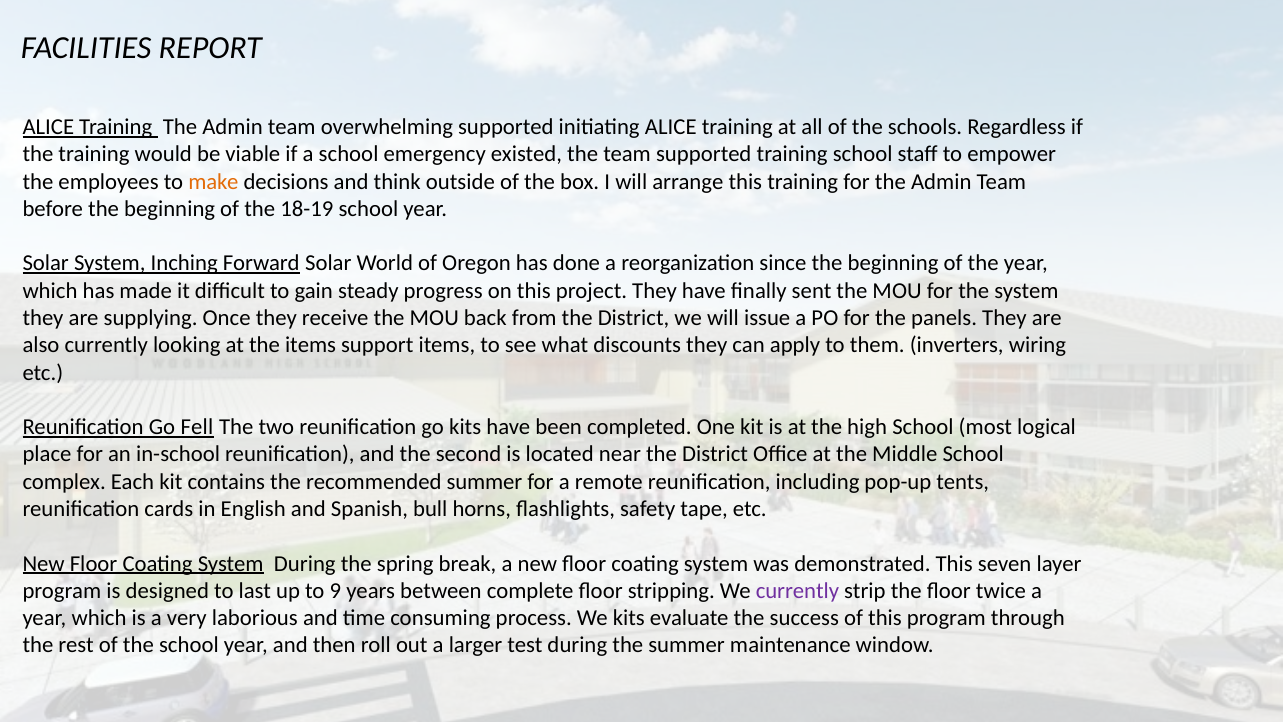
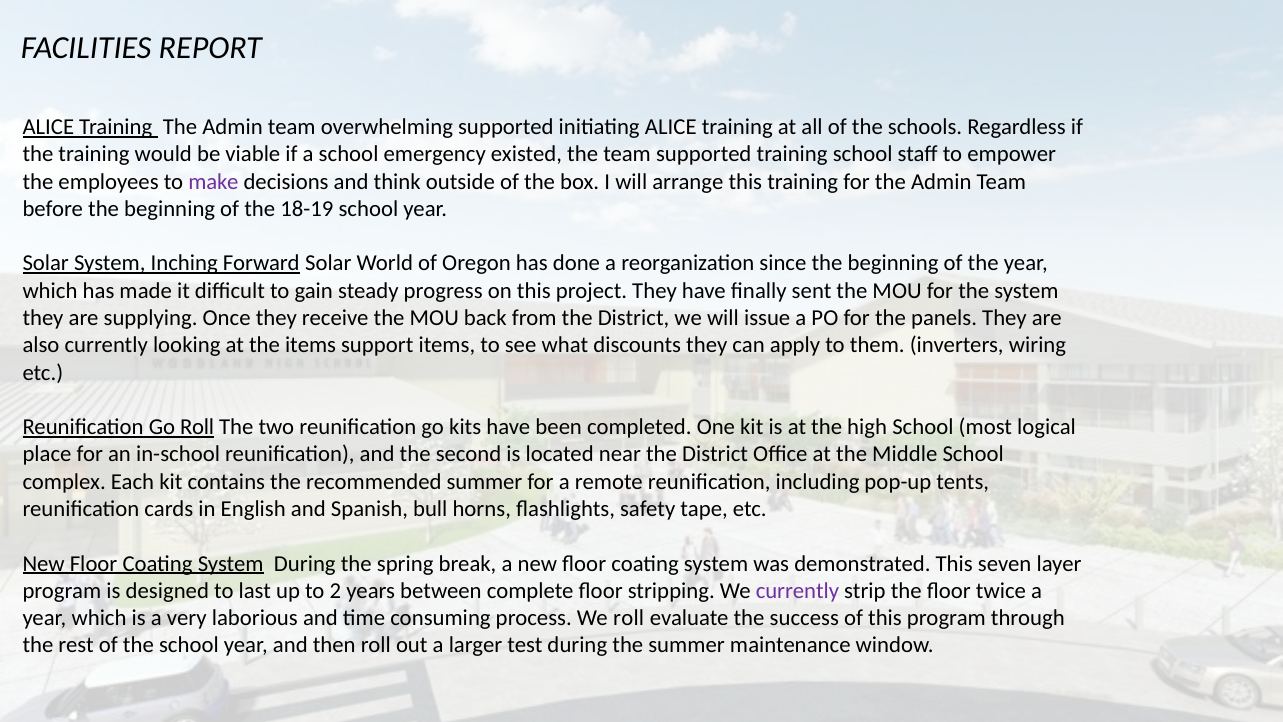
make colour: orange -> purple (213, 181)
Go Fell: Fell -> Roll (197, 427)
9: 9 -> 2 (335, 591)
We kits: kits -> roll (629, 618)
